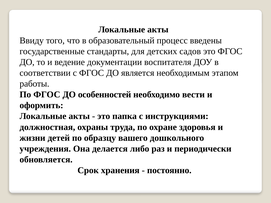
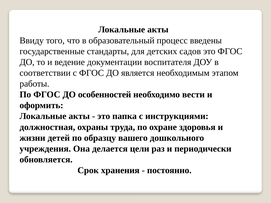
либо: либо -> цели (140, 149)
